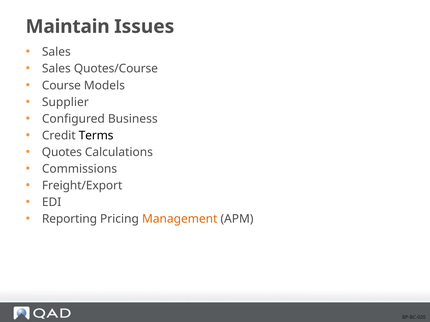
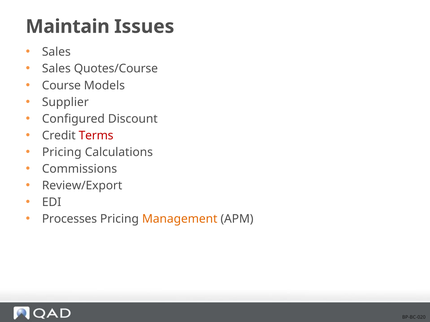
Business: Business -> Discount (133, 119)
Terms colour: black -> red (96, 136)
Quotes: Quotes -> Pricing (62, 152)
Freight/Export: Freight/Export -> Review/Export (82, 186)
Reporting: Reporting -> Processes (69, 219)
